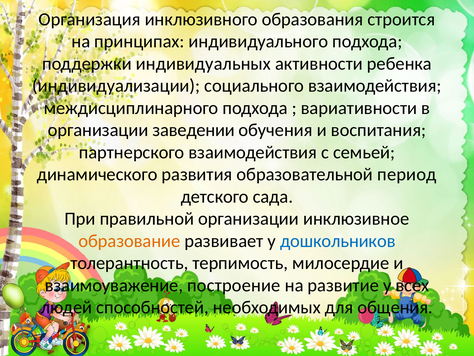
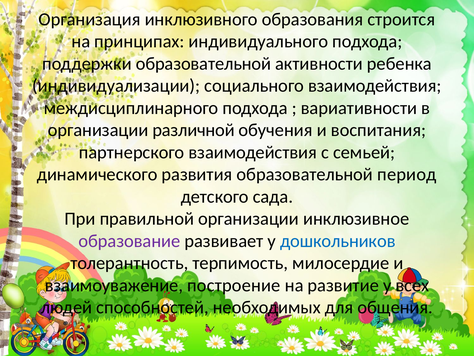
поддержки индивидуальных: индивидуальных -> образовательной (203, 64)
заведении: заведении -> различной (194, 130)
образование colour: orange -> purple (129, 241)
